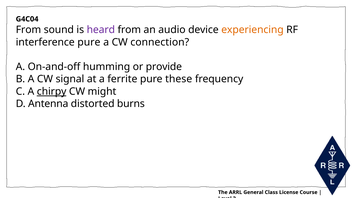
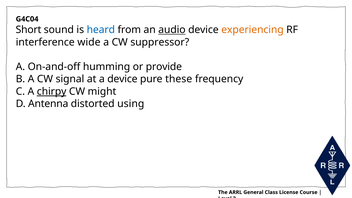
From: From -> Short (29, 30)
heard colour: purple -> blue (101, 30)
audio underline: none -> present (172, 30)
interference pure: pure -> wide (89, 42)
connection: connection -> suppressor (160, 42)
a ferrite: ferrite -> device (122, 79)
burns: burns -> using (131, 104)
